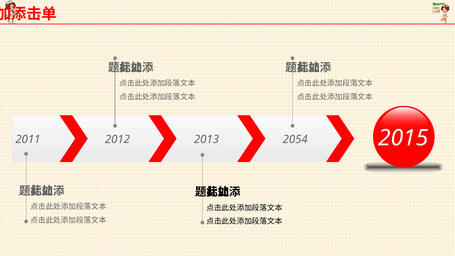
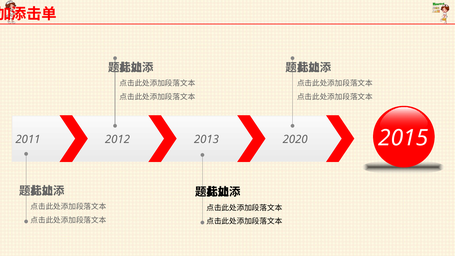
2054: 2054 -> 2020 (295, 139)
